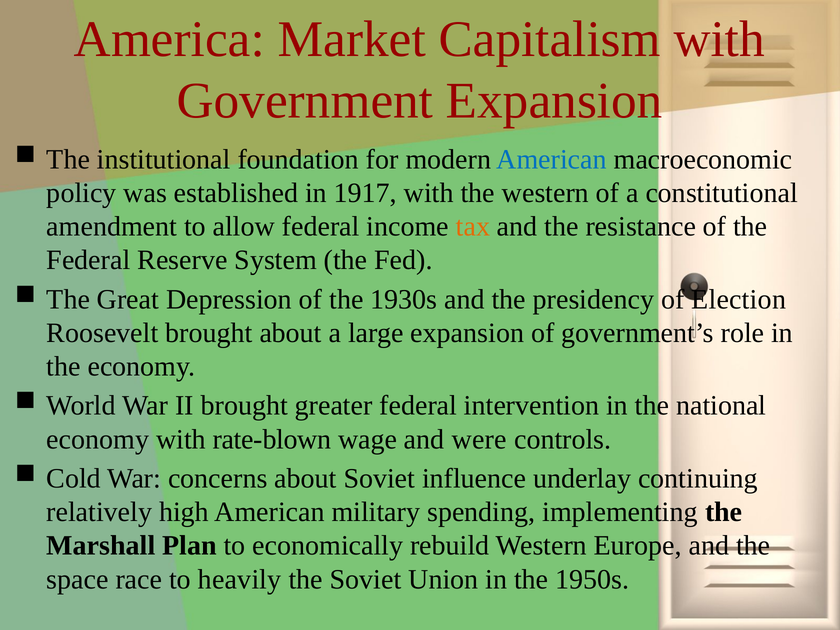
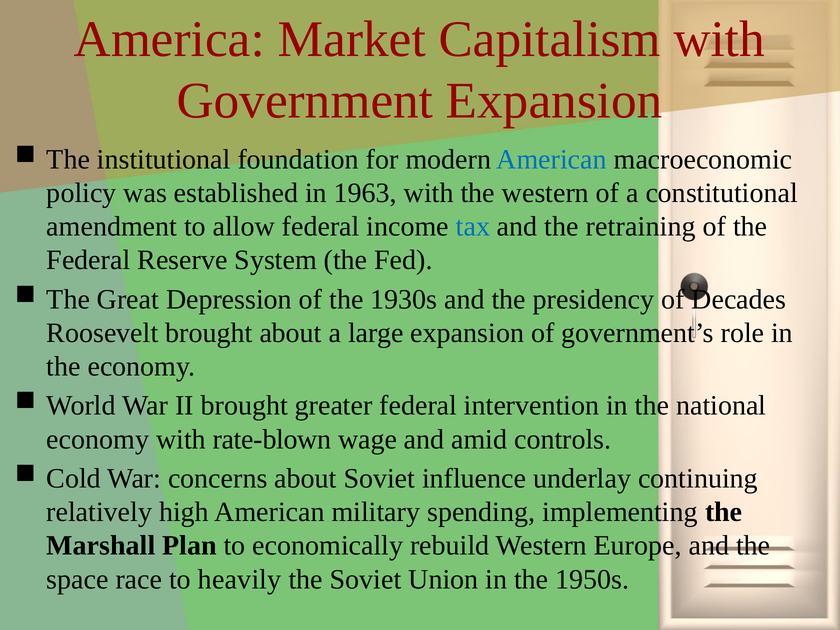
1917: 1917 -> 1963 (365, 193)
tax colour: orange -> blue (473, 227)
resistance: resistance -> retraining (641, 227)
Election: Election -> Decades (739, 299)
were: were -> amid (479, 439)
